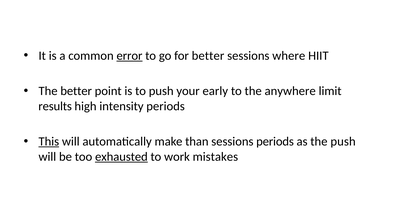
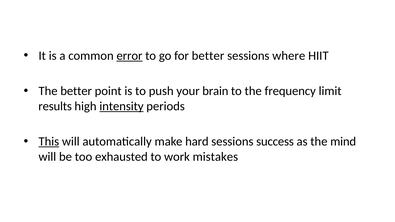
early: early -> brain (215, 91)
anywhere: anywhere -> frequency (290, 91)
intensity underline: none -> present (121, 106)
than: than -> hard (197, 142)
sessions periods: periods -> success (275, 142)
the push: push -> mind (343, 142)
exhausted underline: present -> none (121, 157)
